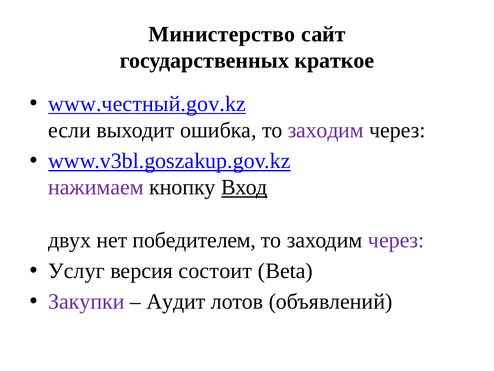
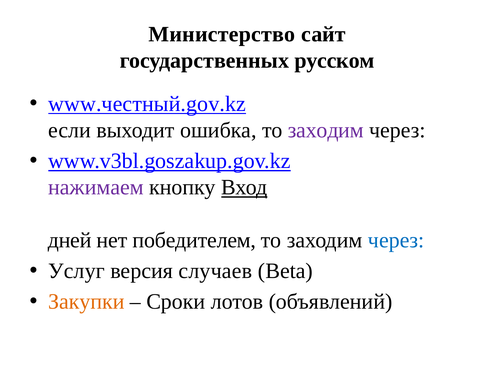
краткое: краткое -> русском (334, 60)
двух: двух -> дней (70, 240)
через colour: purple -> blue (396, 240)
состоит: состоит -> случаев (215, 271)
Закупки colour: purple -> orange (86, 301)
Аудит: Аудит -> Сроки (176, 301)
